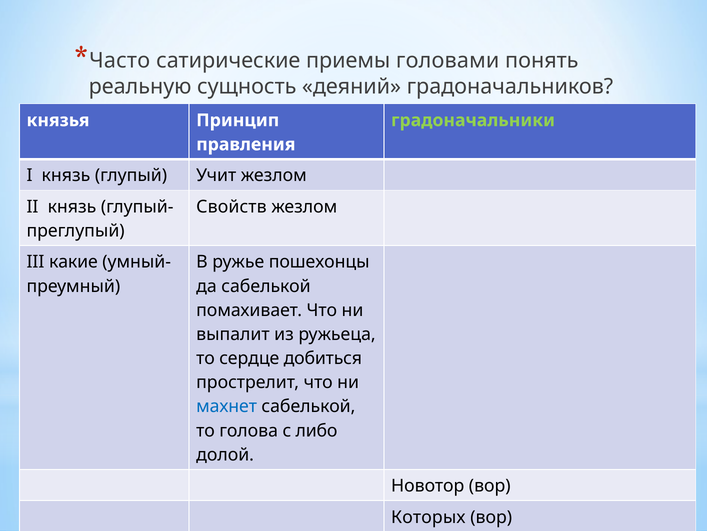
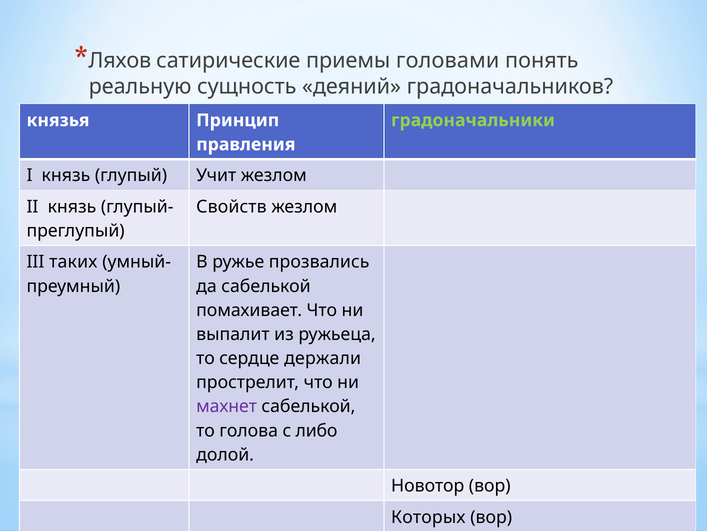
Часто: Часто -> Ляхов (120, 60)
какие: какие -> таких (73, 262)
пошехонцы: пошехонцы -> прозвались (319, 262)
добиться: добиться -> держали (323, 358)
махнет colour: blue -> purple (227, 406)
